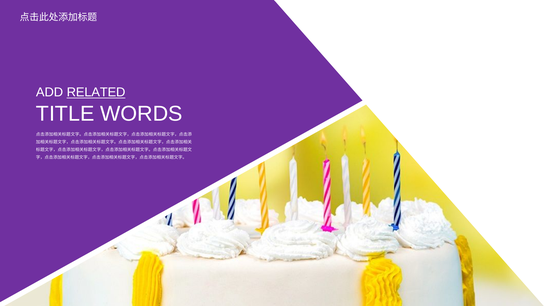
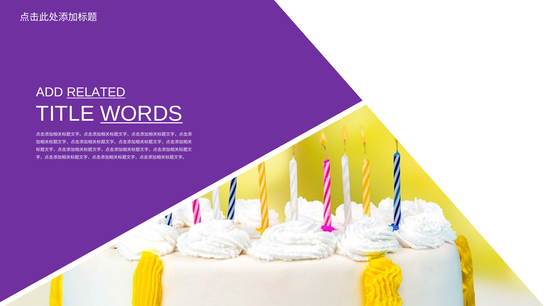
WORDS underline: none -> present (141, 114)
